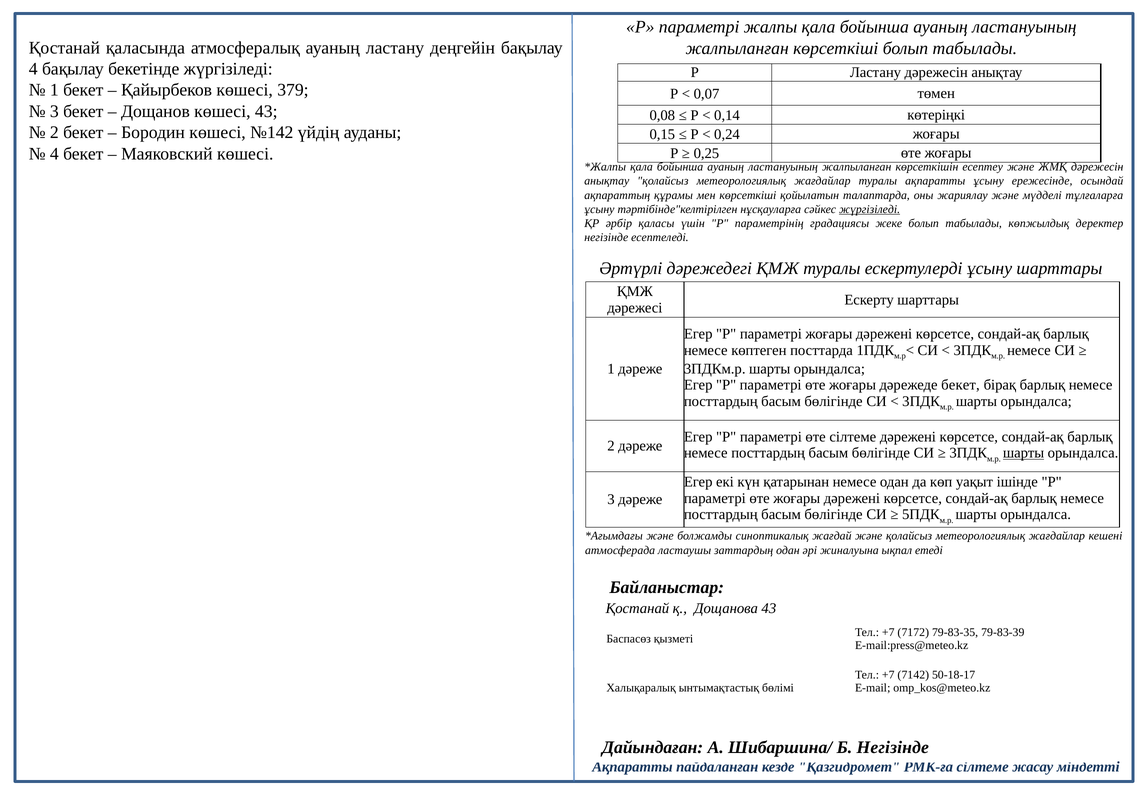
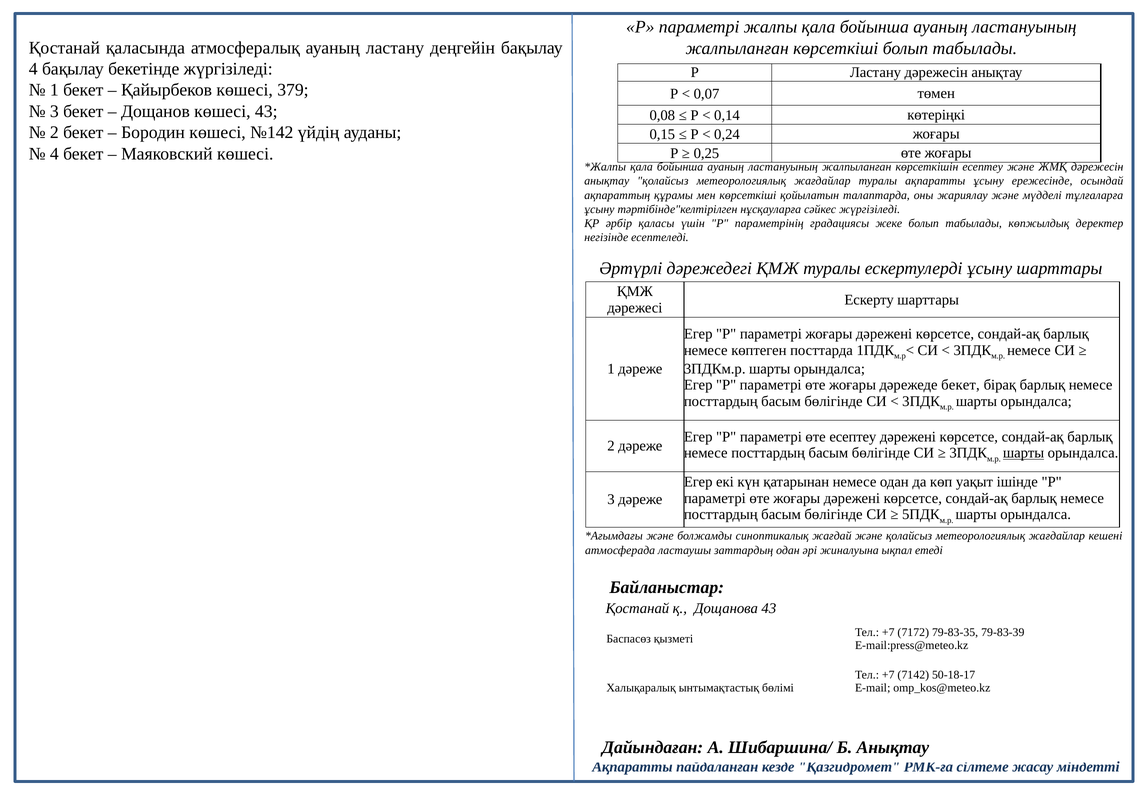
жүргізіледі underline: present -> none (870, 209)
өте сілтеме: сілтеме -> есептеу (853, 437)
Б Негізінде: Негізінде -> Анықтау (893, 747)
